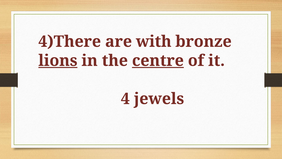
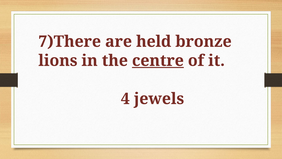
4)There: 4)There -> 7)There (70, 41)
with: with -> held (154, 41)
lions underline: present -> none (58, 61)
